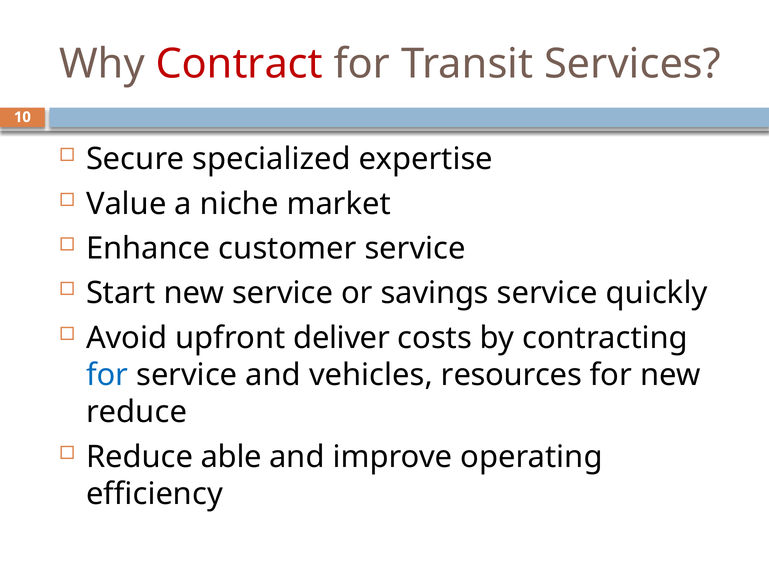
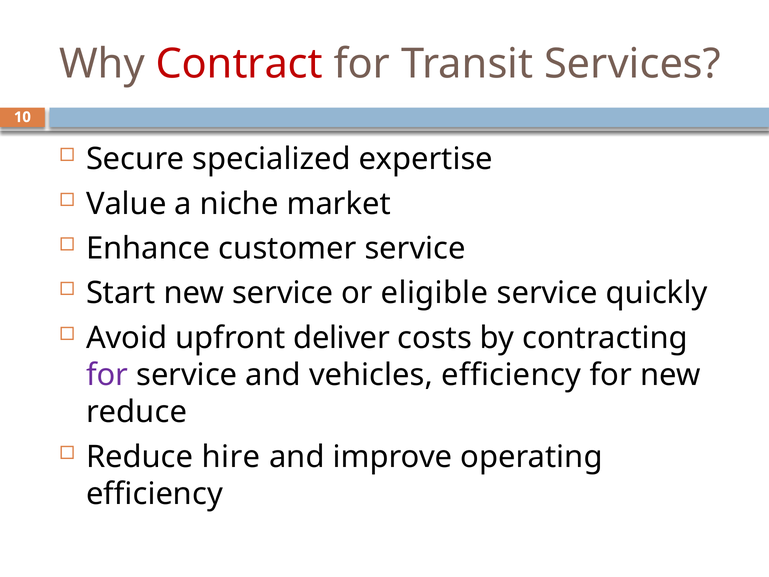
savings: savings -> eligible (435, 293)
for colour: blue -> purple (107, 375)
vehicles resources: resources -> efficiency (511, 375)
able: able -> hire (231, 457)
